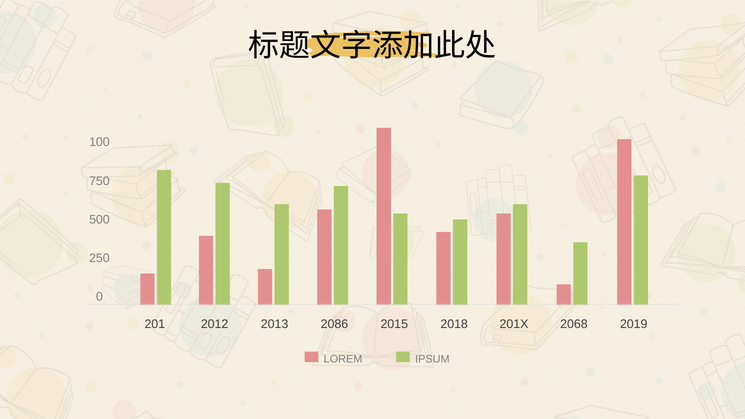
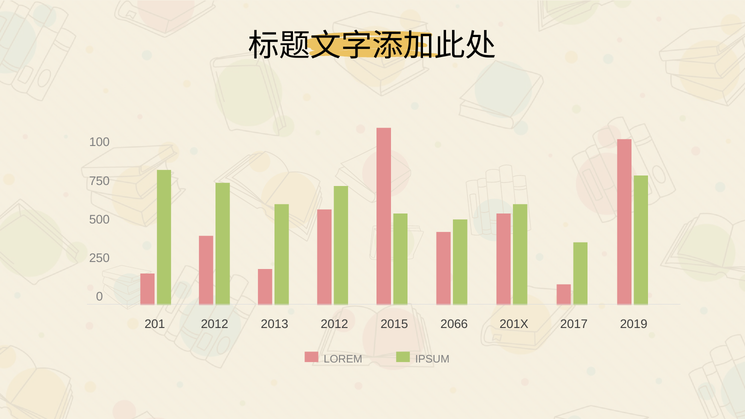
2013 2086: 2086 -> 2012 (334, 324)
2018: 2018 -> 2066 (454, 324)
2068: 2068 -> 2017 (574, 324)
